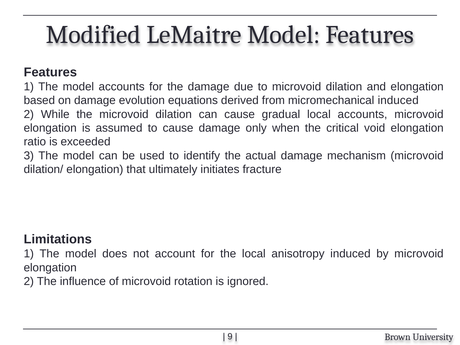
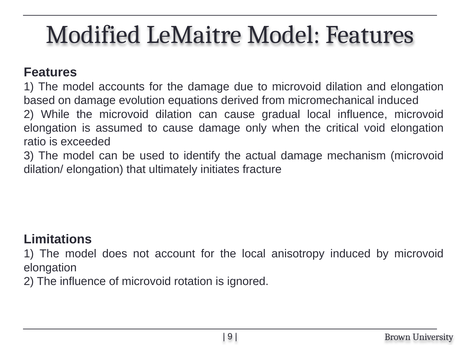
local accounts: accounts -> influence (363, 114)
